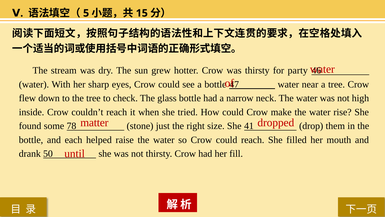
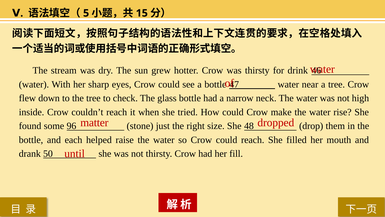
party: party -> drink (298, 70)
78: 78 -> 96 (71, 126)
41: 41 -> 48 (249, 126)
